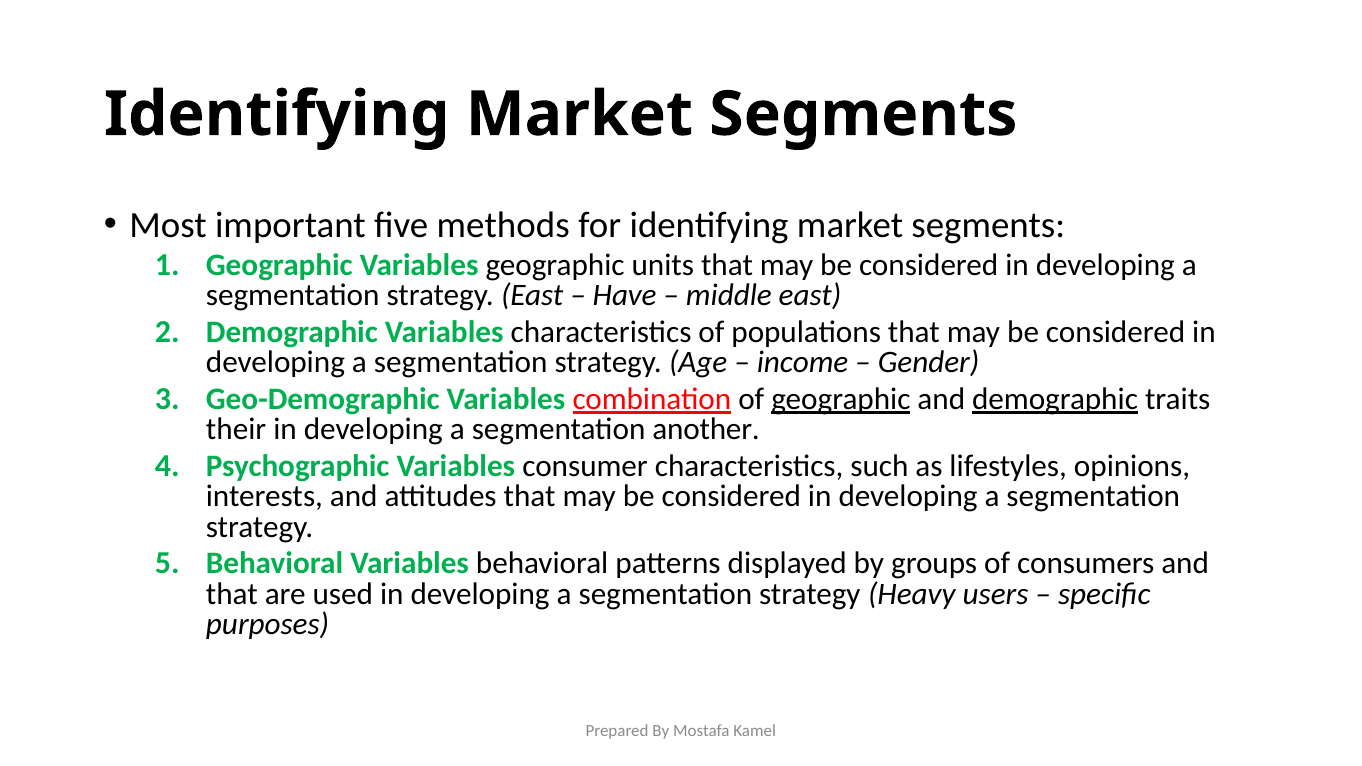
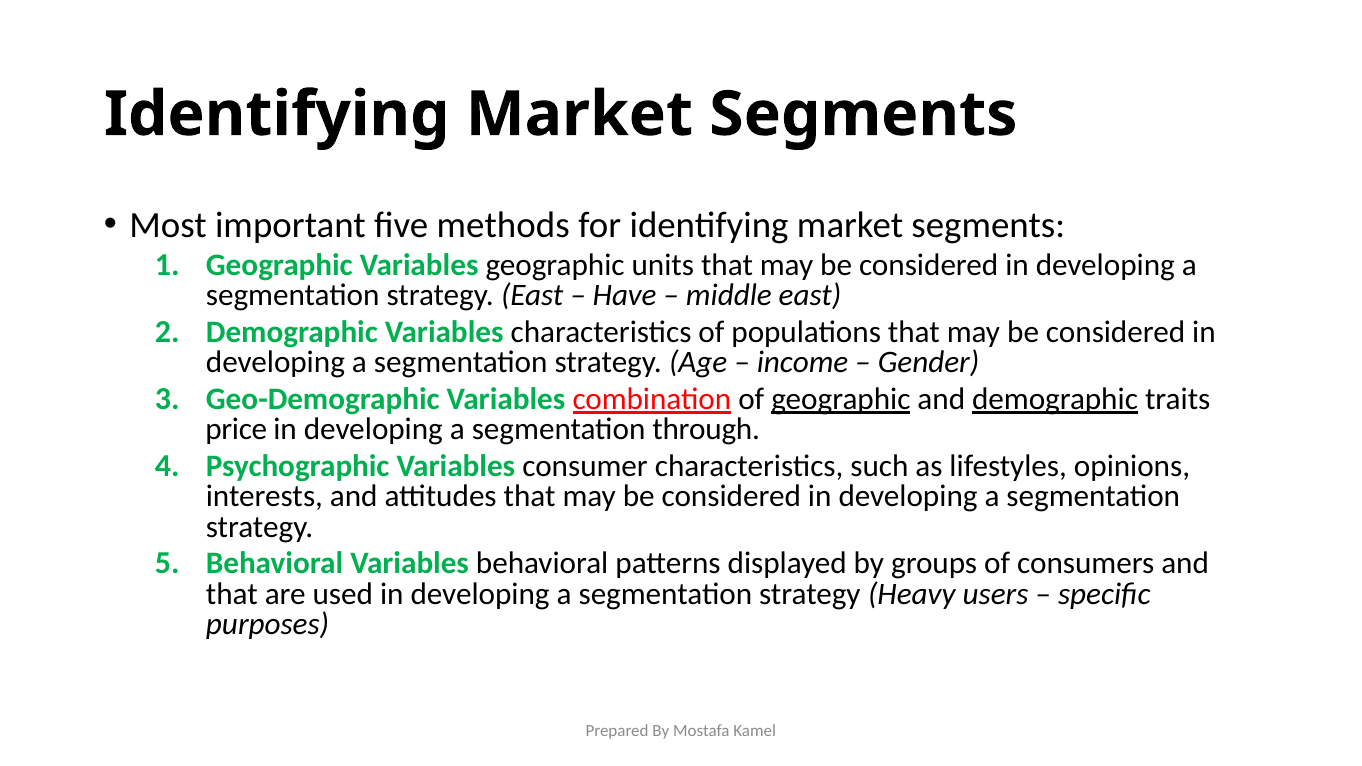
their: their -> price (236, 430)
another: another -> through (706, 430)
